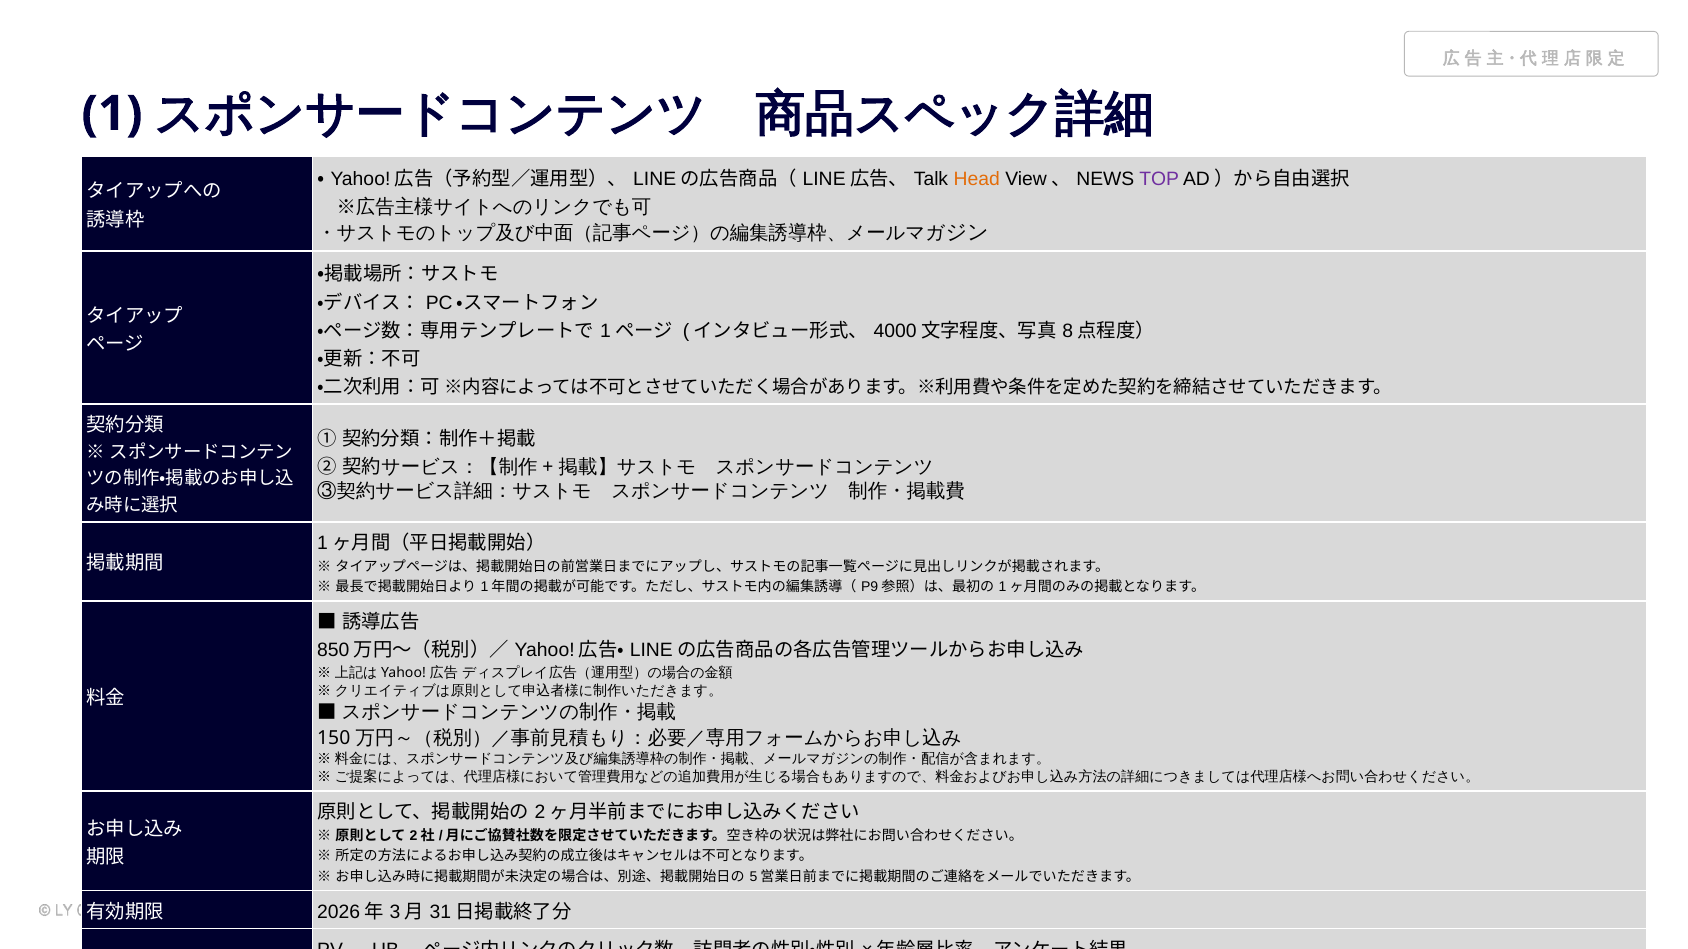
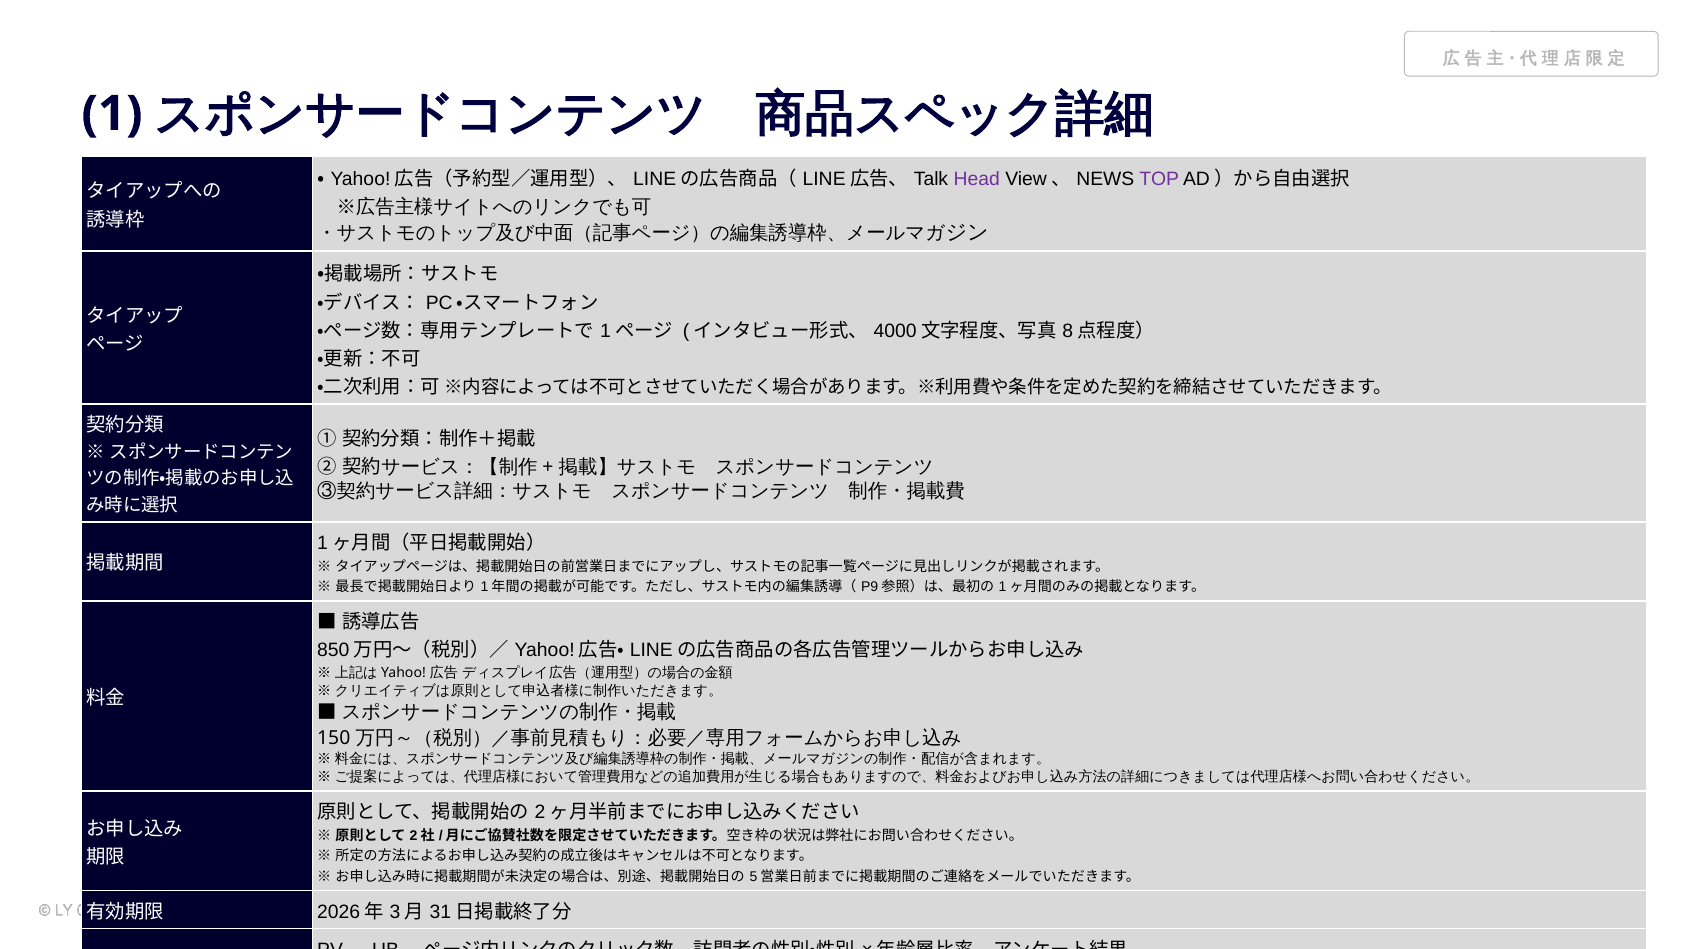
Head colour: orange -> purple (977, 179)
